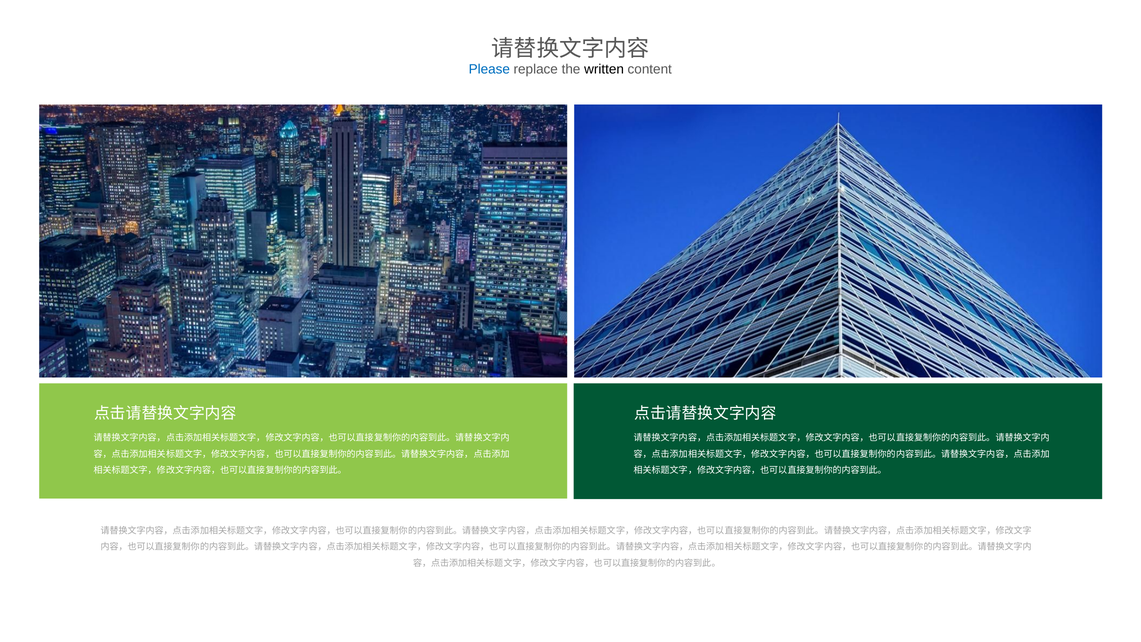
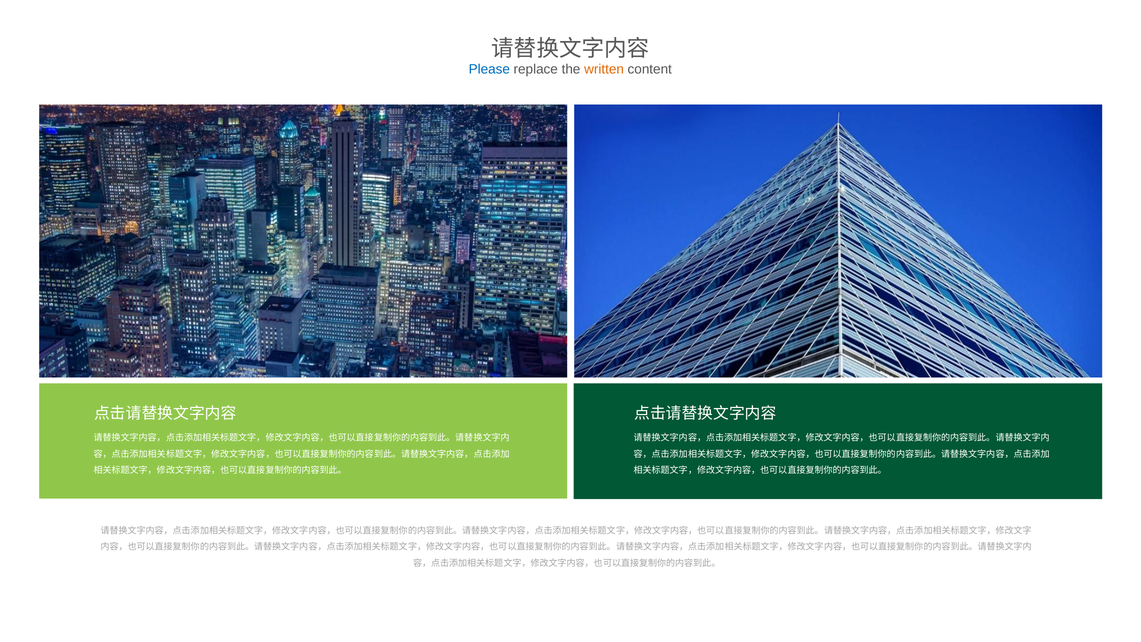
written colour: black -> orange (604, 69)
